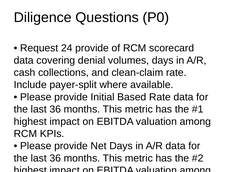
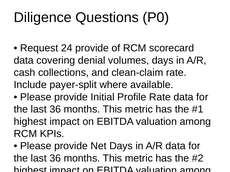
Based: Based -> Profile (132, 97)
